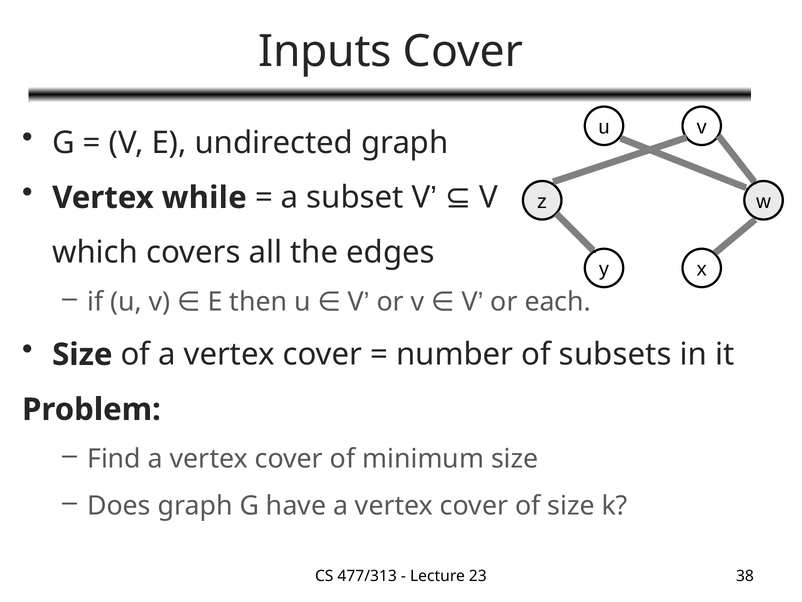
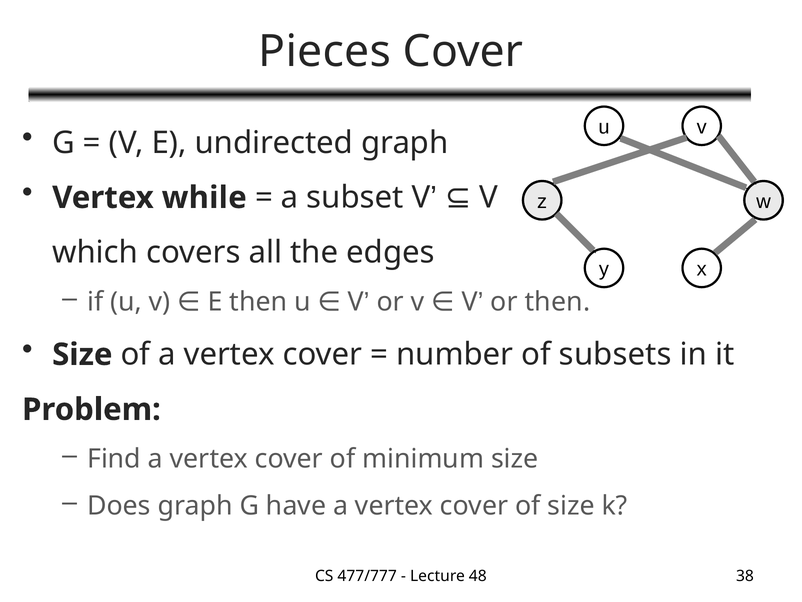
Inputs: Inputs -> Pieces (325, 52)
or each: each -> then (557, 302)
477/313: 477/313 -> 477/777 (367, 576)
23: 23 -> 48 (478, 576)
